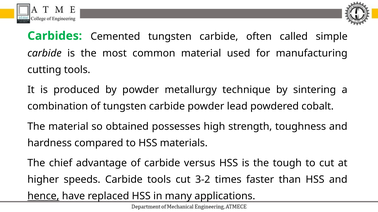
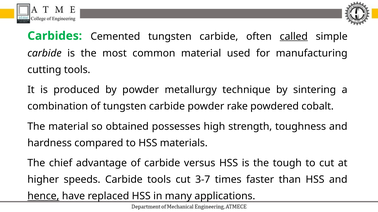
called underline: none -> present (294, 37)
lead: lead -> rake (237, 107)
3-2: 3-2 -> 3-7 (203, 180)
